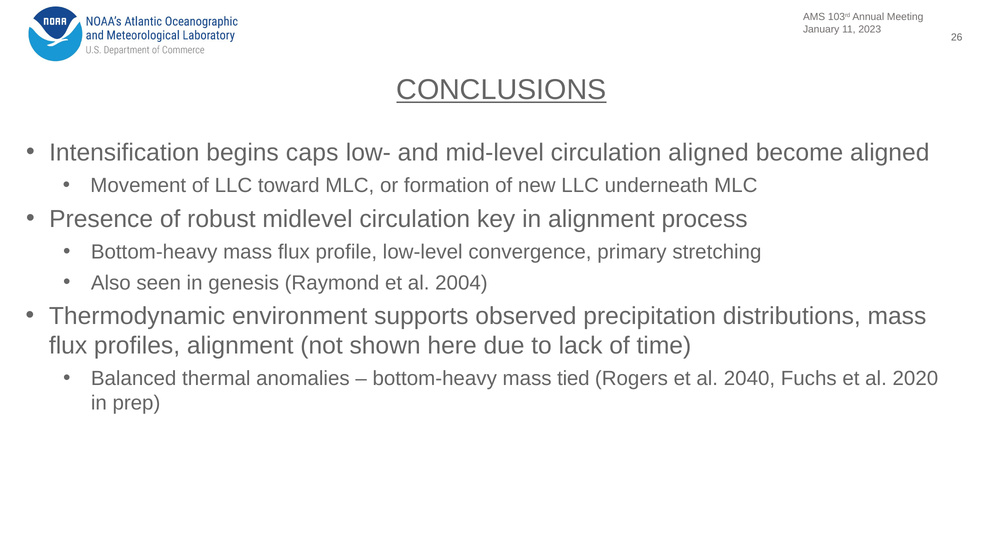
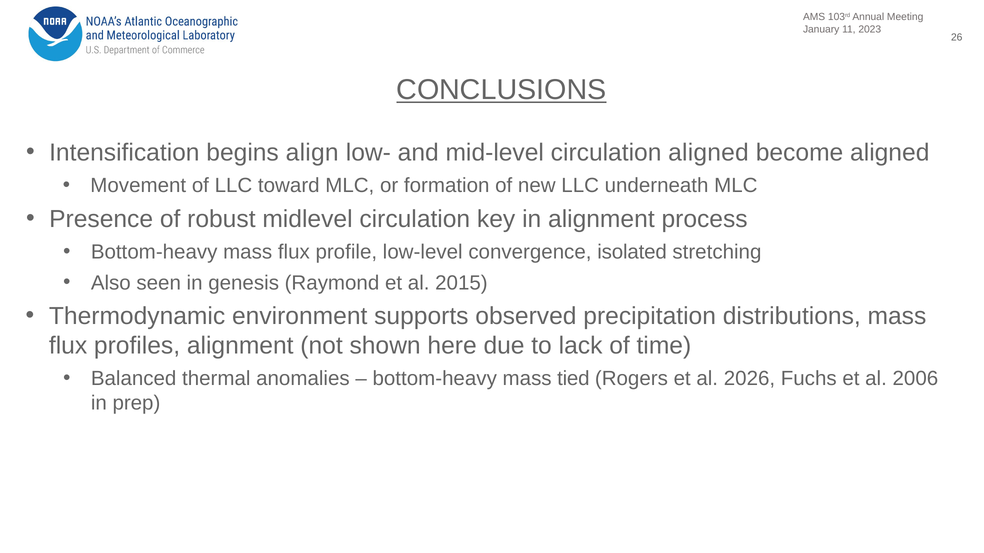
caps: caps -> align (312, 153)
primary: primary -> isolated (632, 252)
2004: 2004 -> 2015 (461, 283)
2040: 2040 -> 2026 (749, 379)
2020: 2020 -> 2006 (915, 379)
